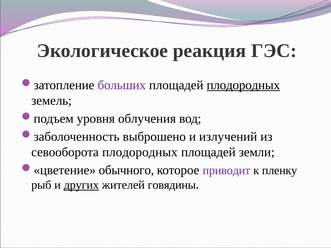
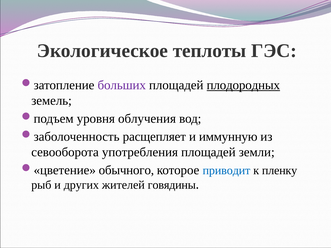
реакция: реакция -> теплоты (210, 51)
выброшено: выброшено -> расщепляет (154, 137)
излучений: излучений -> иммунную (228, 137)
севооборота плодородных: плодородных -> употребления (140, 152)
приводит colour: purple -> blue (226, 171)
других underline: present -> none (81, 185)
